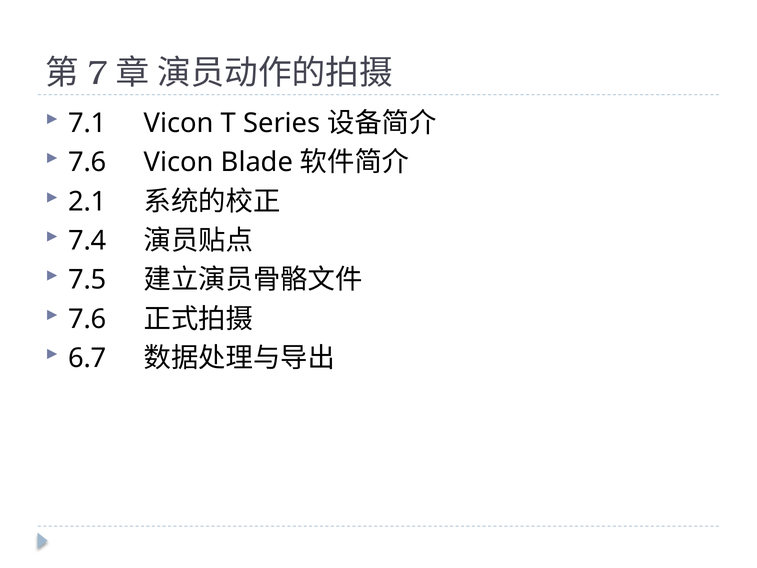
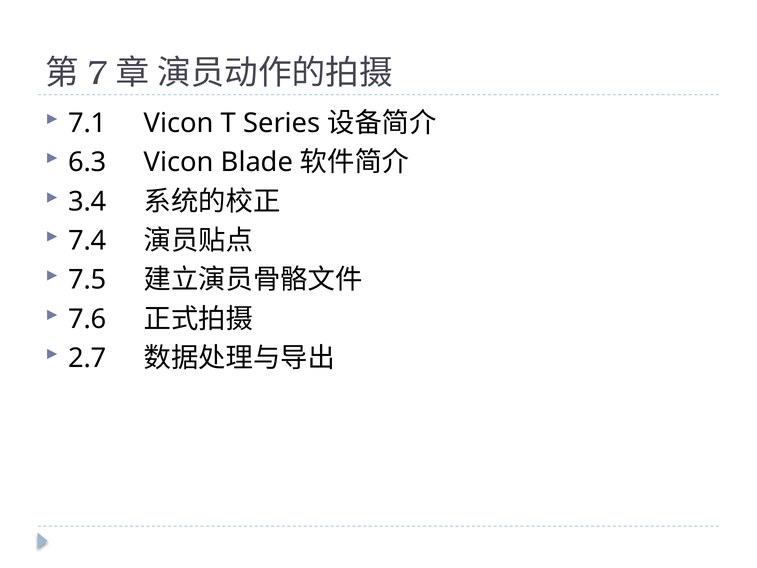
7.6: 7.6 -> 6.3 (87, 162)
2.1: 2.1 -> 3.4 (87, 201)
6.7: 6.7 -> 2.7 (87, 358)
